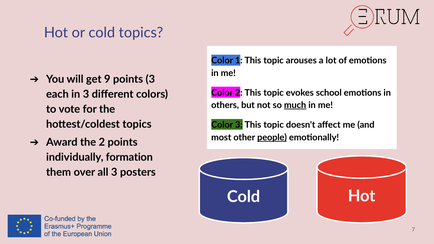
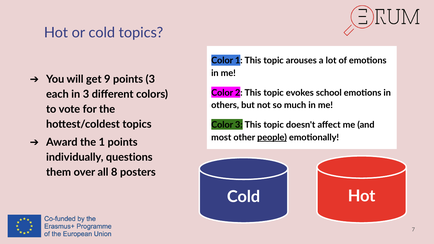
much underline: present -> none (295, 105)
the 2: 2 -> 1 (102, 142)
formation: formation -> questions (129, 157)
all 3: 3 -> 8 (114, 172)
